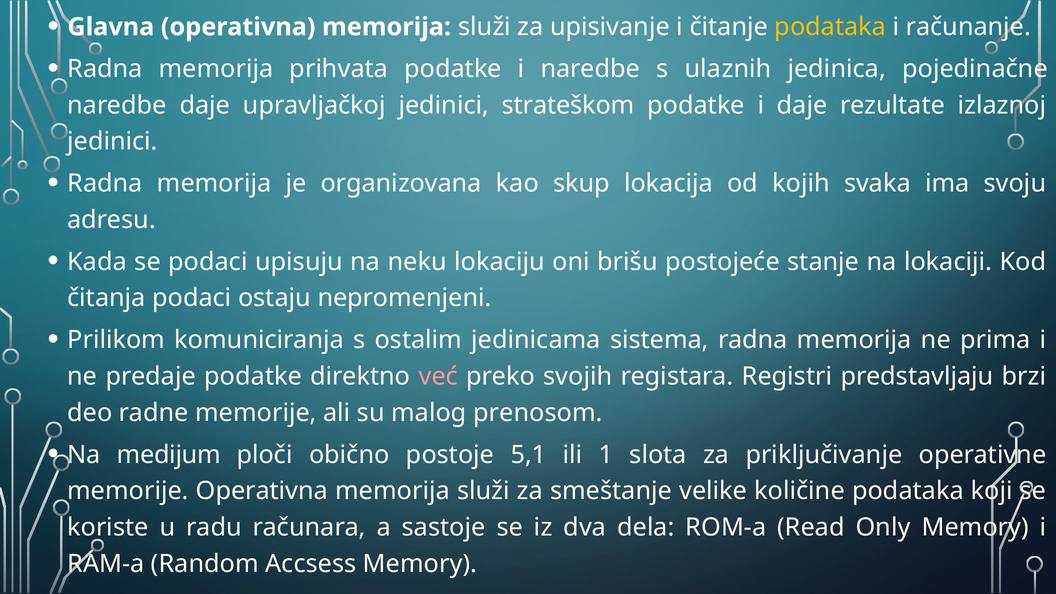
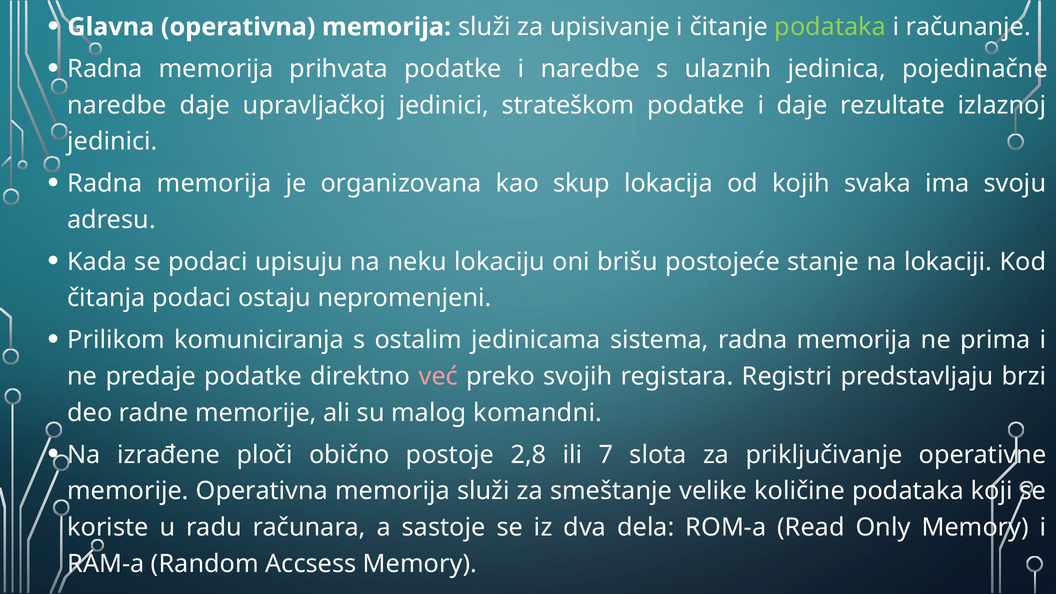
podataka colour: yellow -> light green (830, 27)
prenosom: prenosom -> komandni (538, 413)
medijum: medijum -> izrađene (169, 455)
5,1: 5,1 -> 2,8 (528, 455)
1: 1 -> 7 (606, 455)
